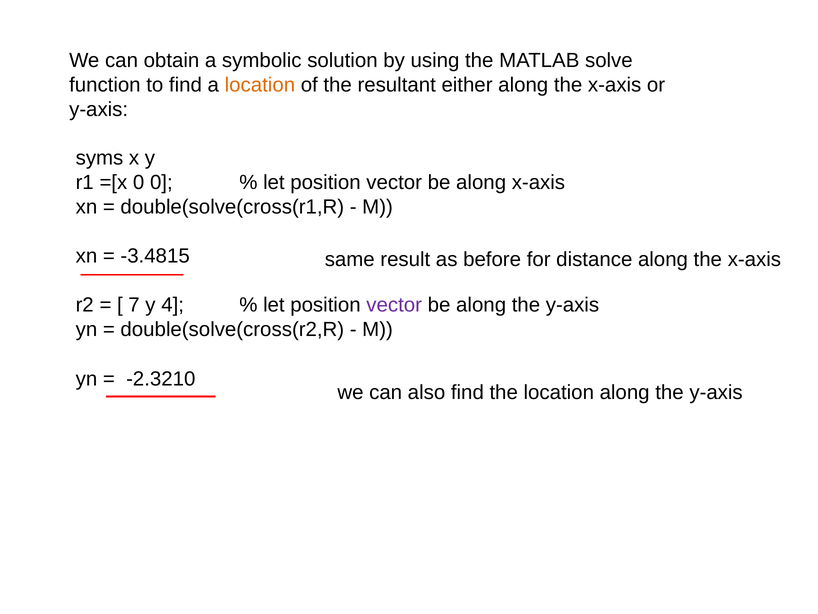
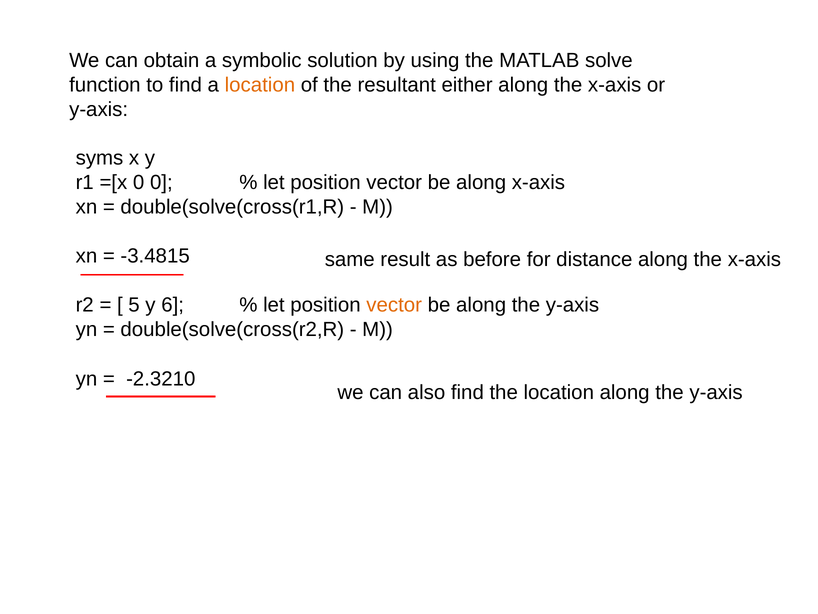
7: 7 -> 5 (134, 305)
4: 4 -> 6 (173, 305)
vector colour: purple -> orange (394, 305)
